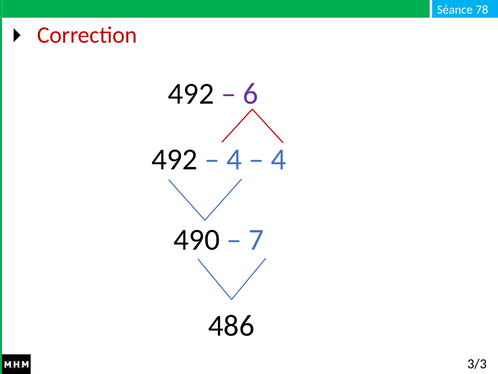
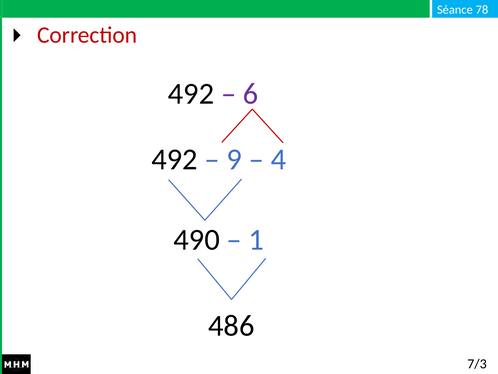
4: 4 -> 9 (234, 159)
7: 7 -> 1 (256, 239)
3/3: 3/3 -> 7/3 (477, 363)
